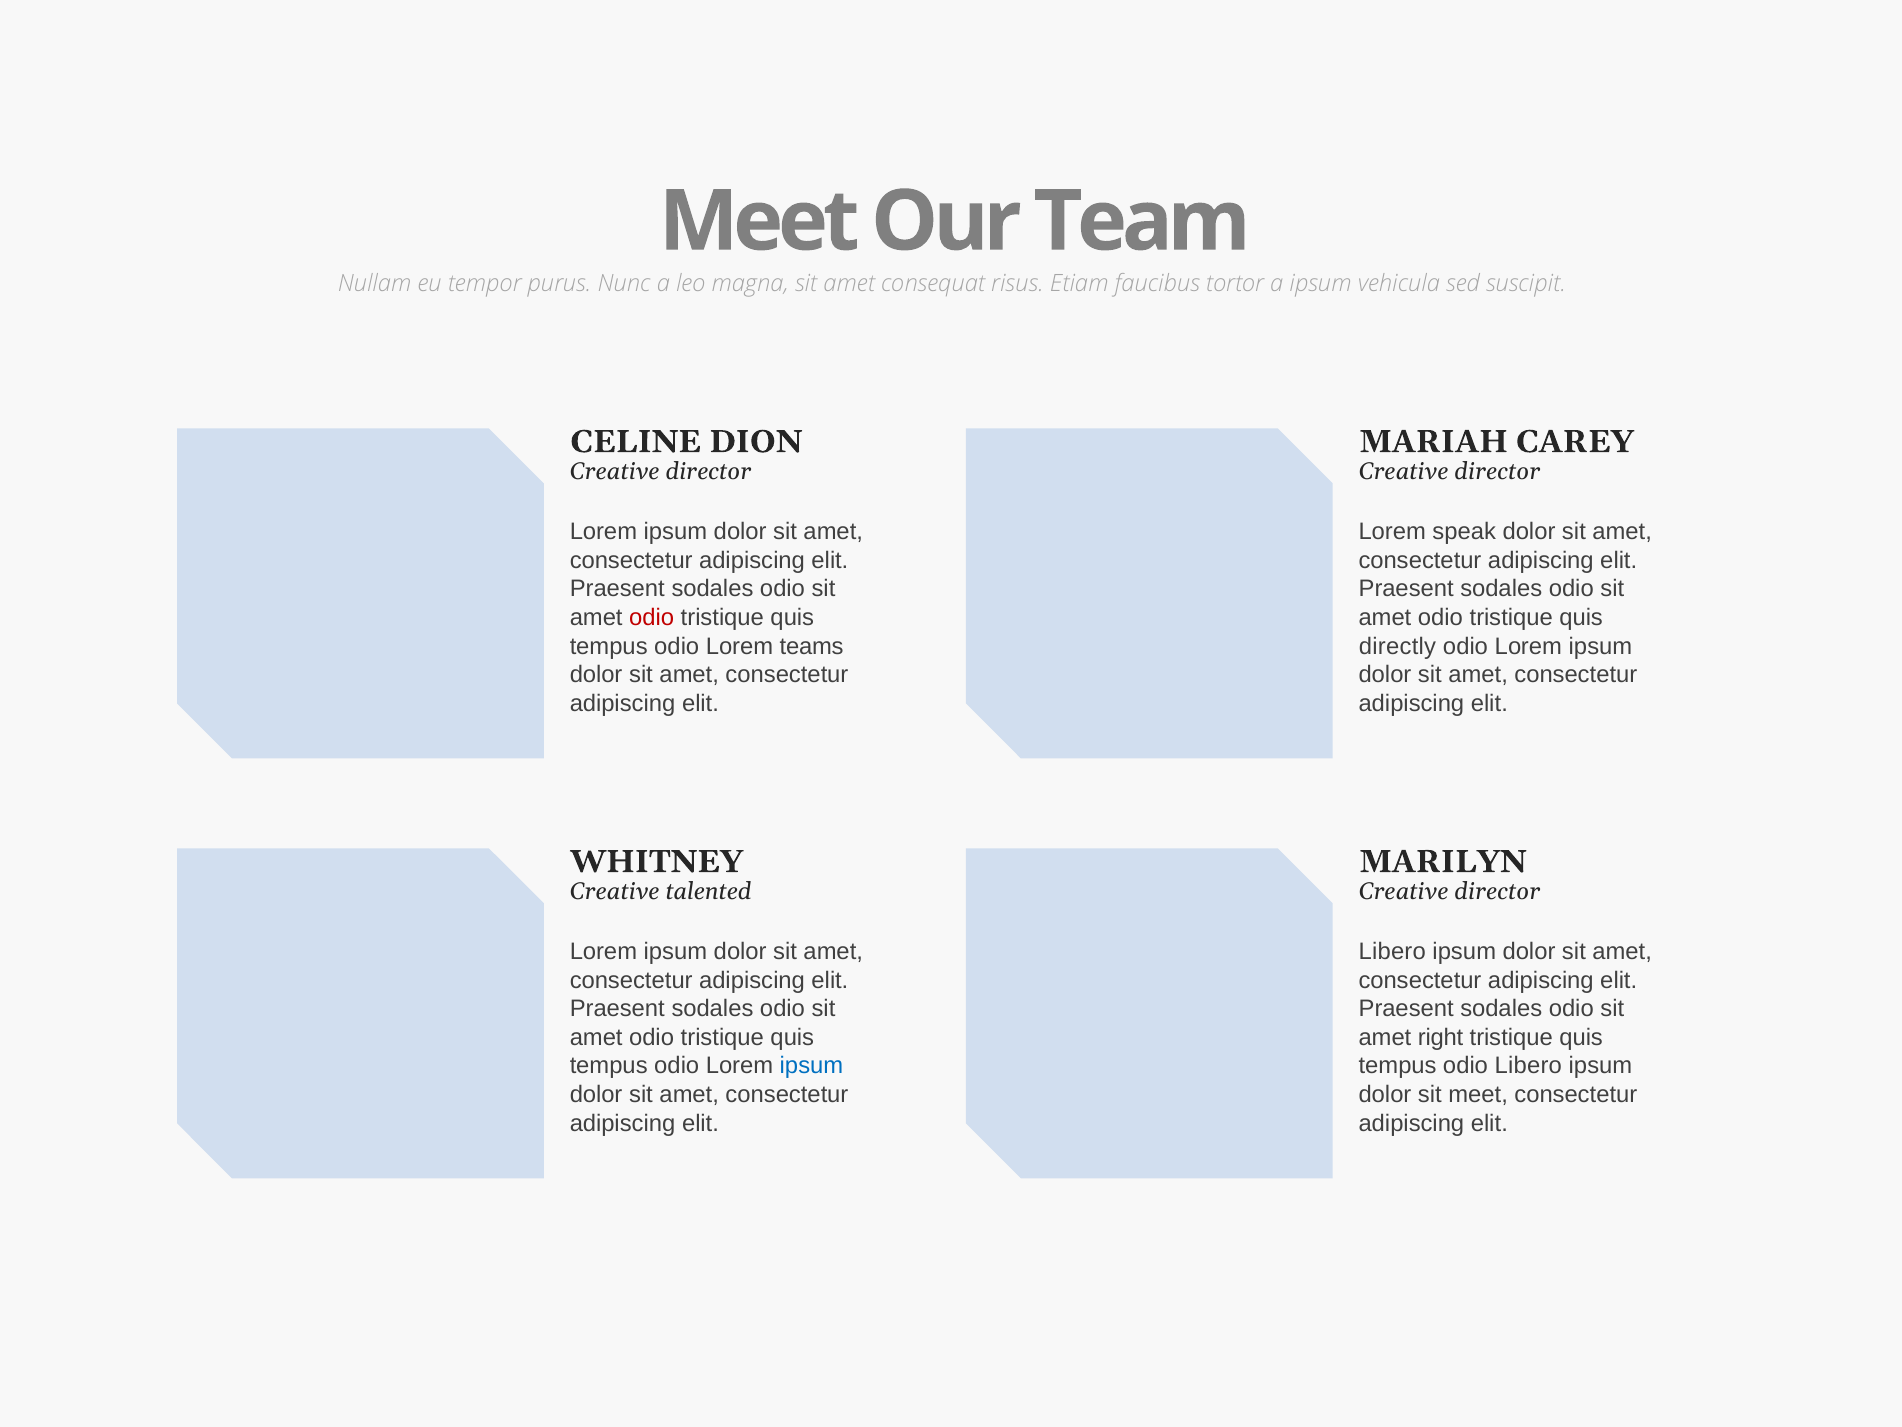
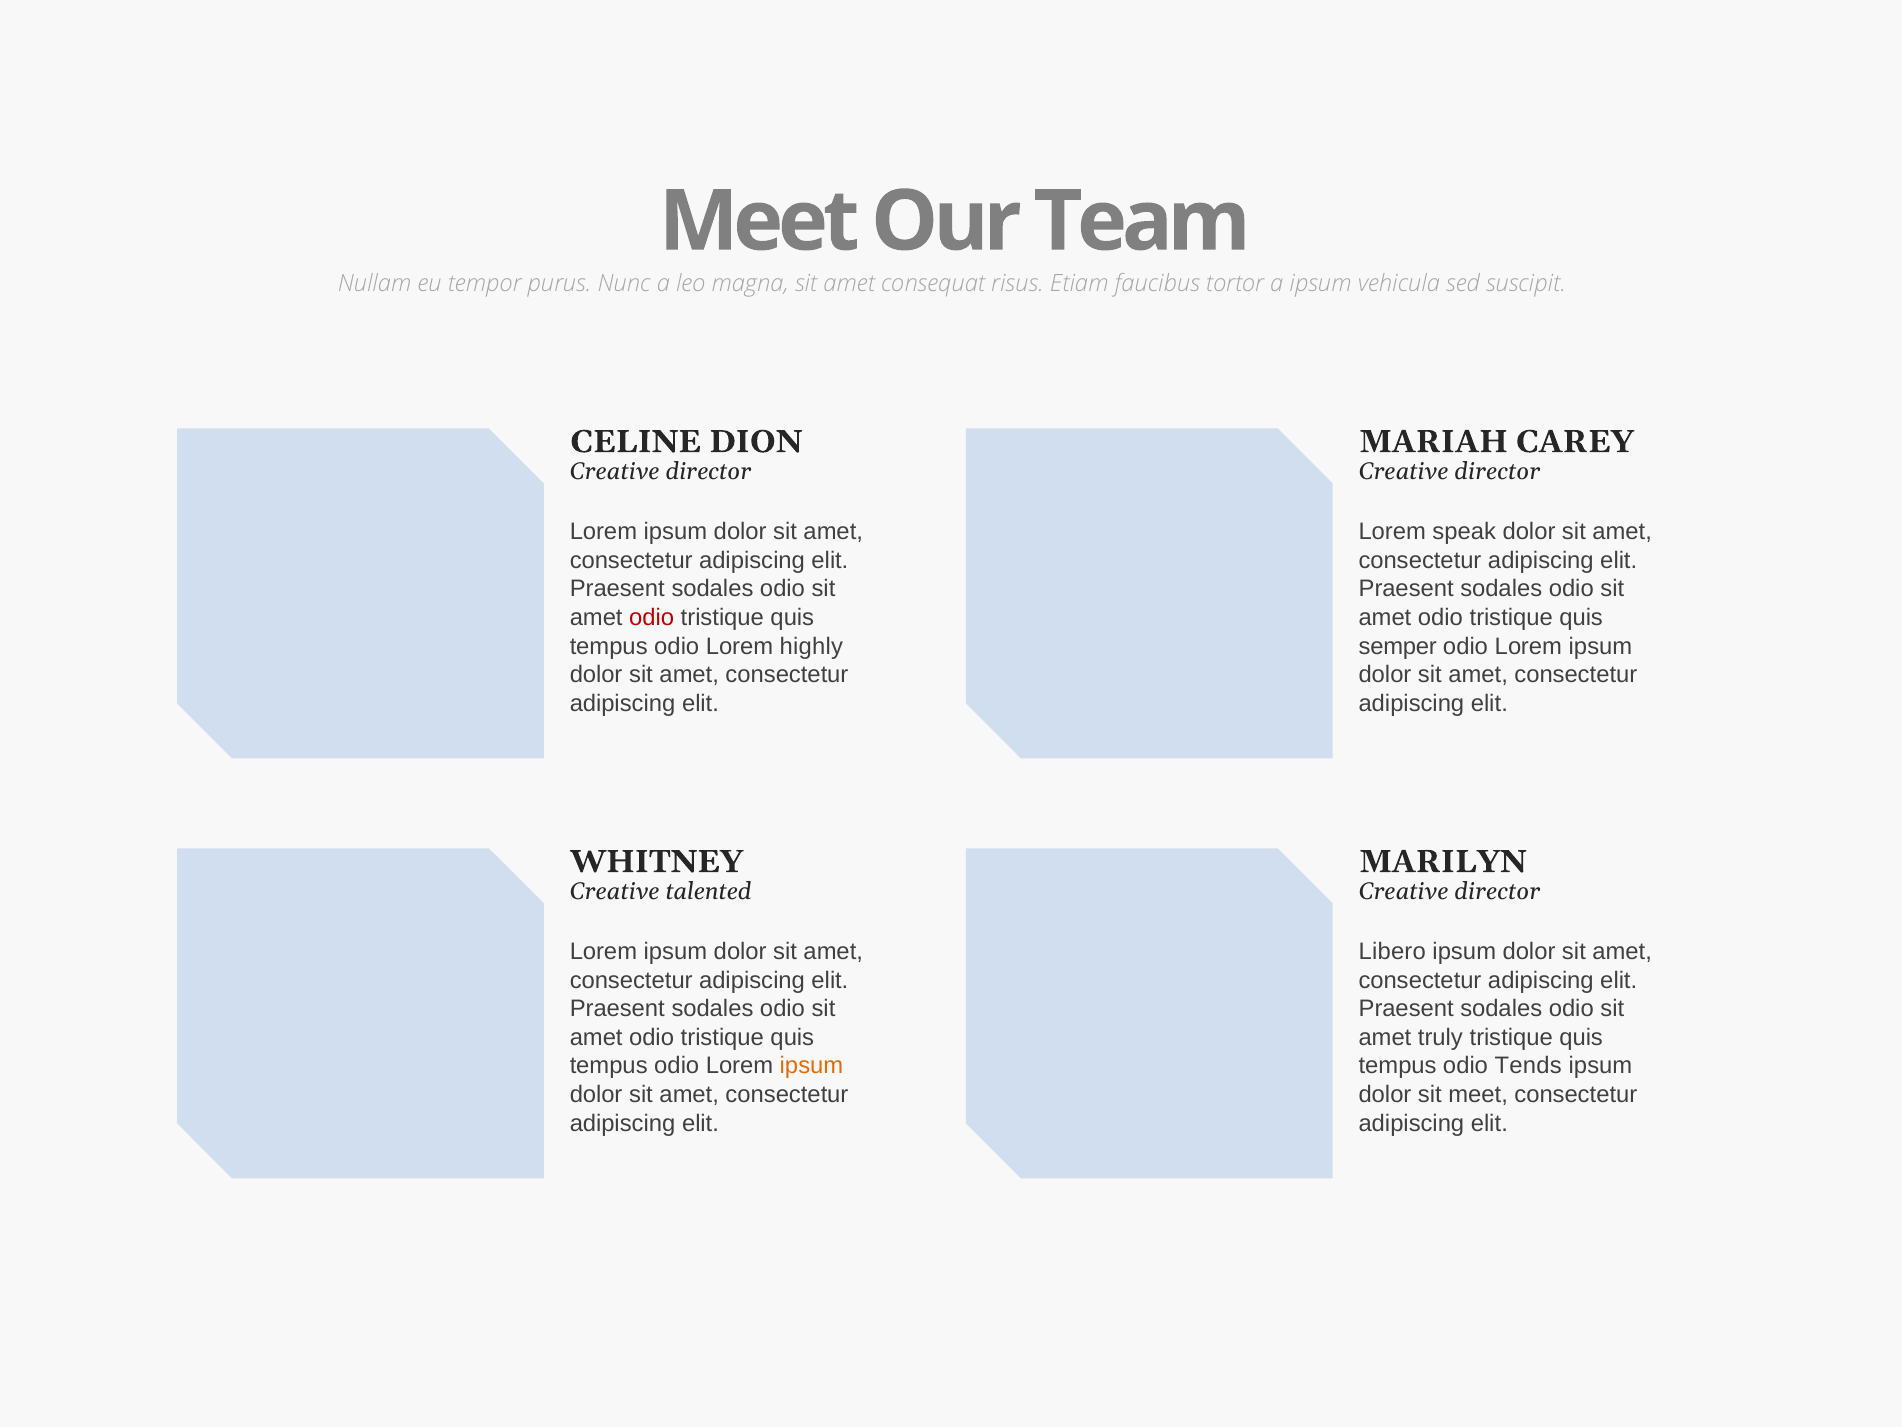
teams: teams -> highly (811, 646)
directly: directly -> semper (1398, 646)
right: right -> truly (1440, 1037)
ipsum colour: blue -> orange (811, 1066)
odio Libero: Libero -> Tends (1528, 1066)
